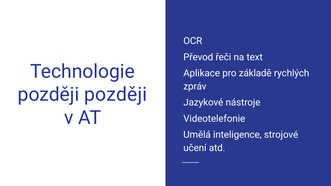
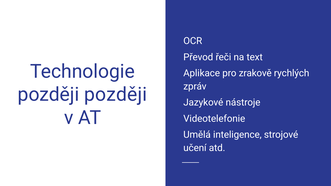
základě: základě -> zrakově (255, 73)
